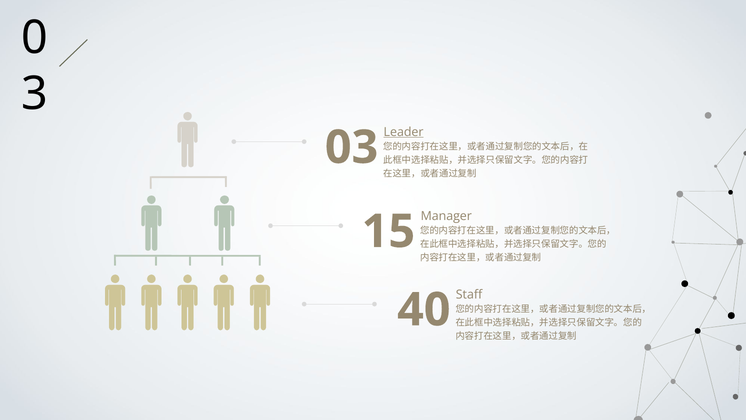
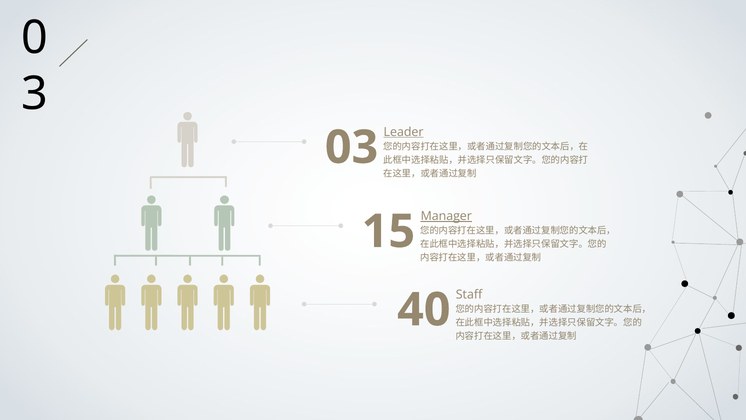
Manager underline: none -> present (446, 216)
